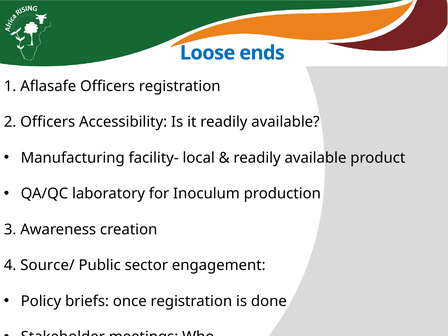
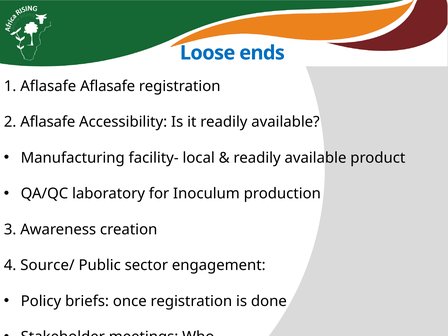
Aflasafe Officers: Officers -> Aflasafe (108, 86)
2 Officers: Officers -> Aflasafe (48, 122)
